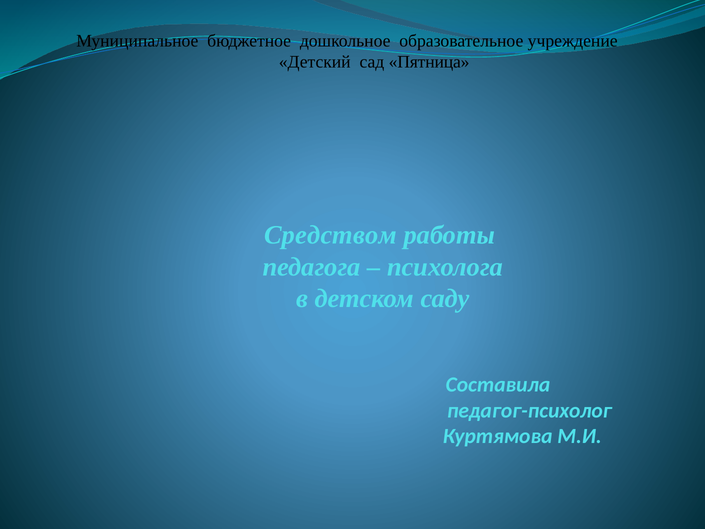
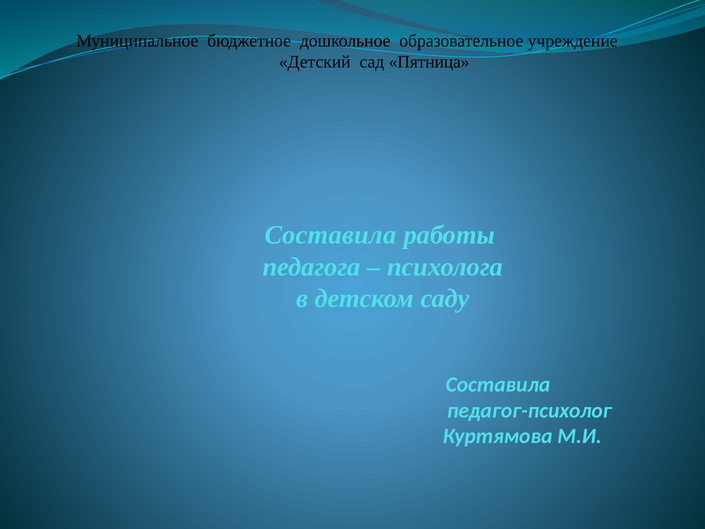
Средством: Средством -> Составила (330, 235)
